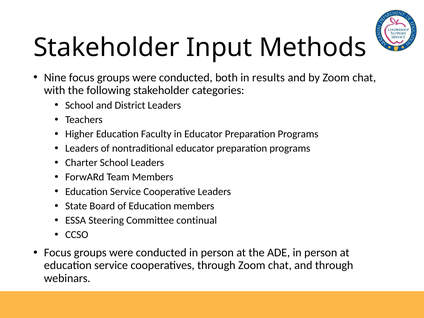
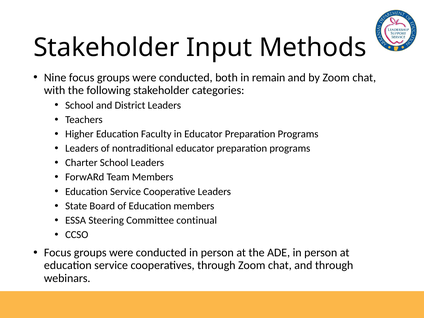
results: results -> remain (269, 77)
